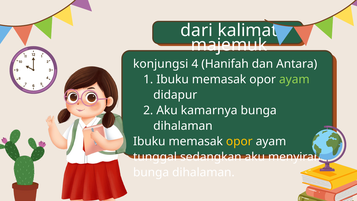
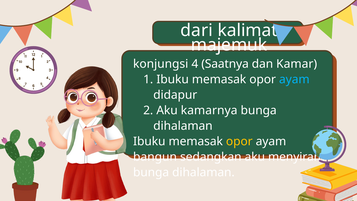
Hanifah: Hanifah -> Saatnya (225, 64)
Antara: Antara -> Kamar (297, 64)
ayam colour: light green -> light blue (294, 79)
tunggal: tunggal -> bangun (155, 157)
